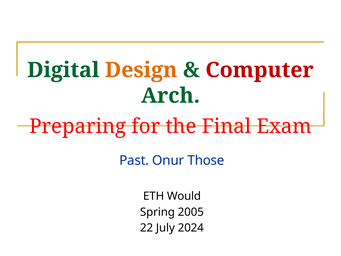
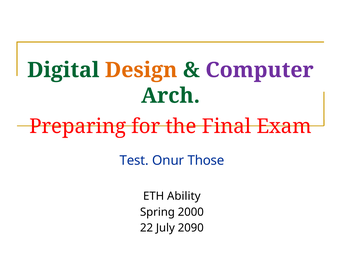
Computer colour: red -> purple (260, 70)
Past: Past -> Test (134, 160)
Would: Would -> Ability (184, 196)
2005: 2005 -> 2000 (191, 212)
2024: 2024 -> 2090 (191, 228)
